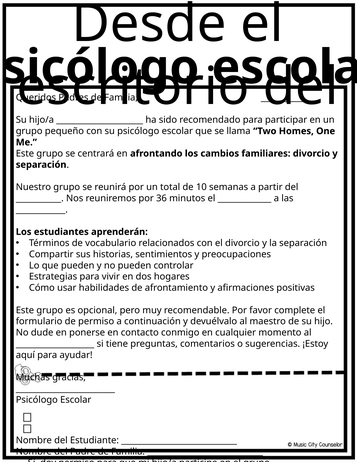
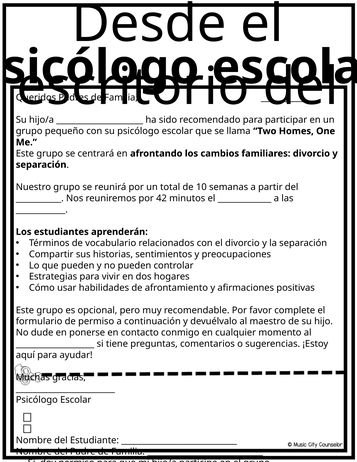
36: 36 -> 42 (161, 198)
